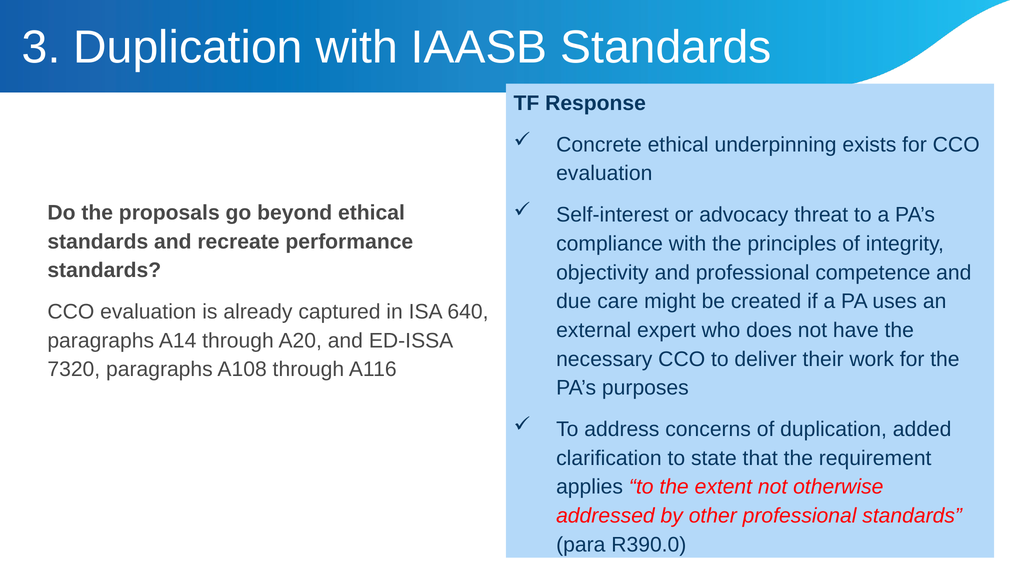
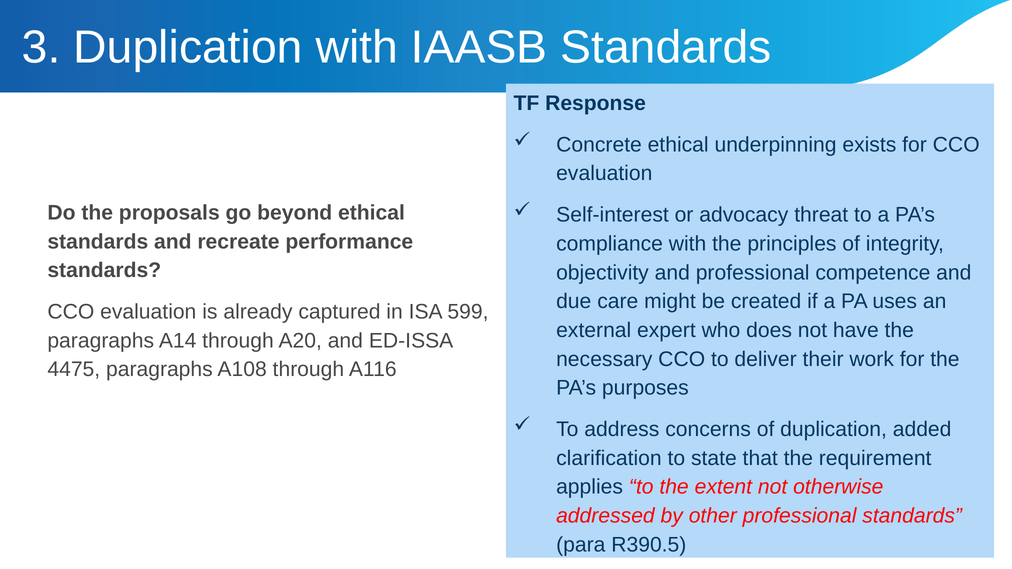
640: 640 -> 599 (468, 312)
7320: 7320 -> 4475 (74, 370)
R390.0: R390.0 -> R390.5 (649, 545)
